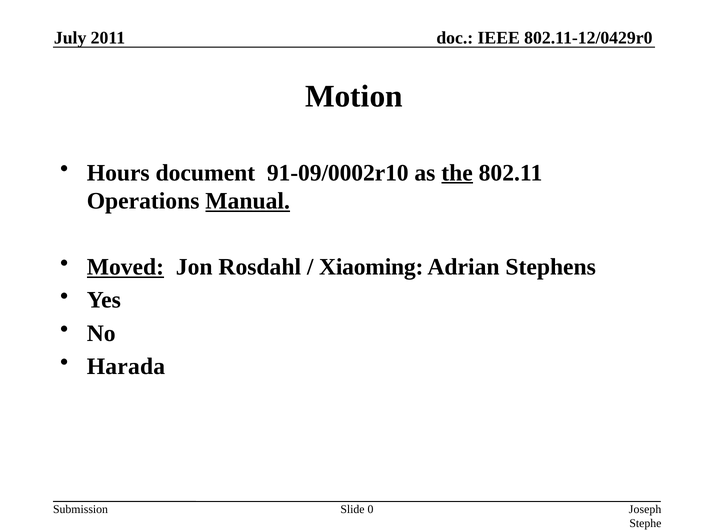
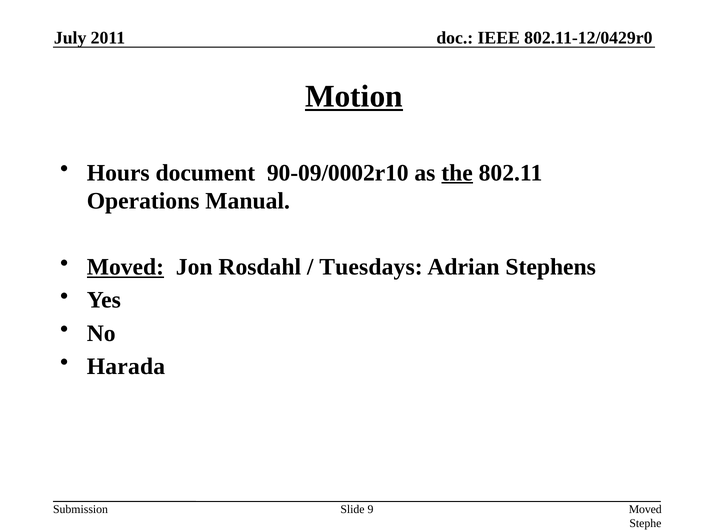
Motion underline: none -> present (354, 97)
91-09/0002r10: 91-09/0002r10 -> 90-09/0002r10 (338, 173)
Manual underline: present -> none (248, 201)
Xiaoming: Xiaoming -> Tuesdays (371, 267)
0: 0 -> 9 (370, 509)
Joseph: Joseph -> Moved (645, 509)
